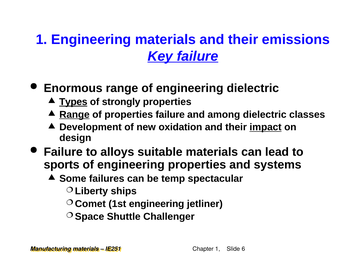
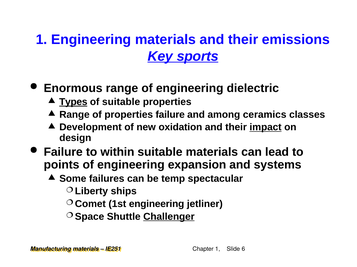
Key failure: failure -> sports (198, 56)
of strongly: strongly -> suitable (121, 102)
Range underline: present -> none (74, 115)
among dielectric: dielectric -> ceramics (265, 115)
alloys: alloys -> within (117, 152)
sports: sports -> points (62, 165)
engineering properties: properties -> expansion (197, 165)
Challenger underline: none -> present (169, 217)
